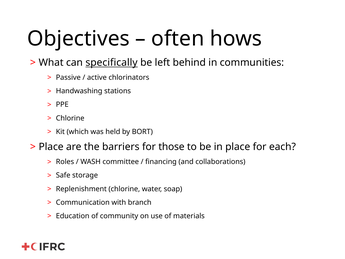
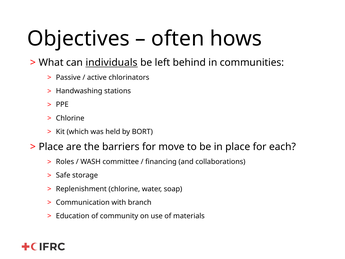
specifically: specifically -> individuals (111, 62)
those: those -> move (171, 147)
